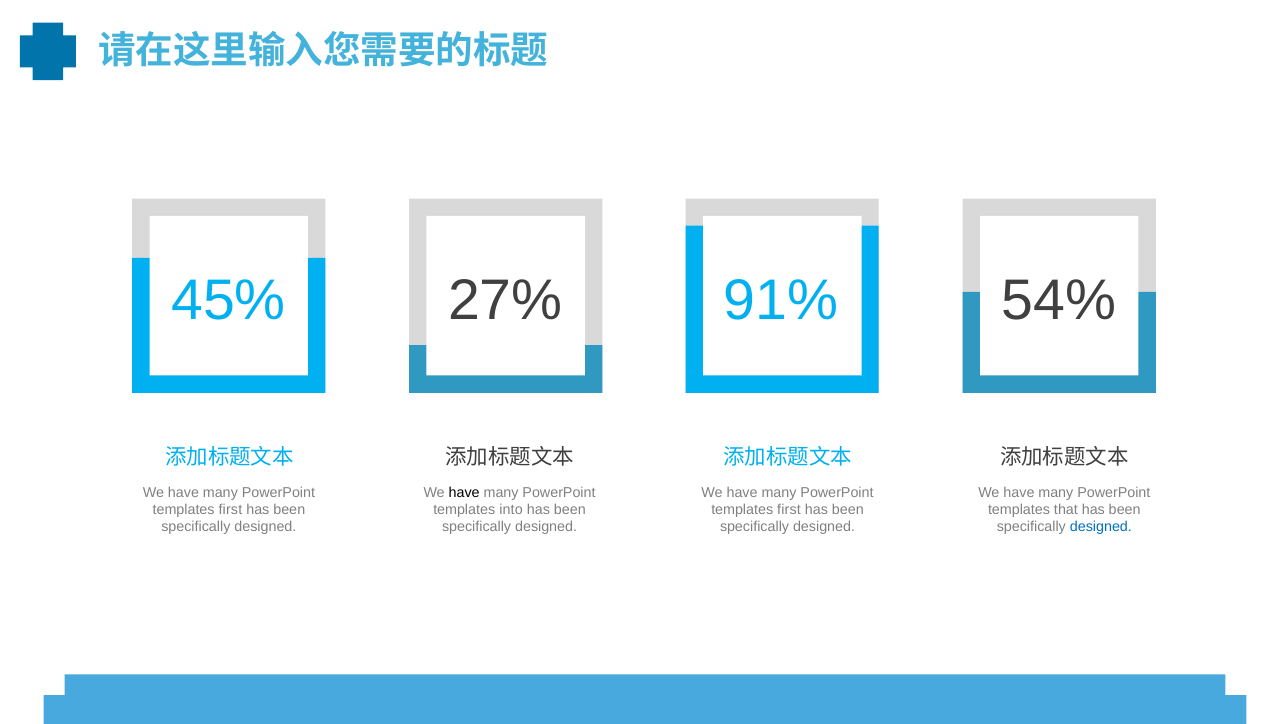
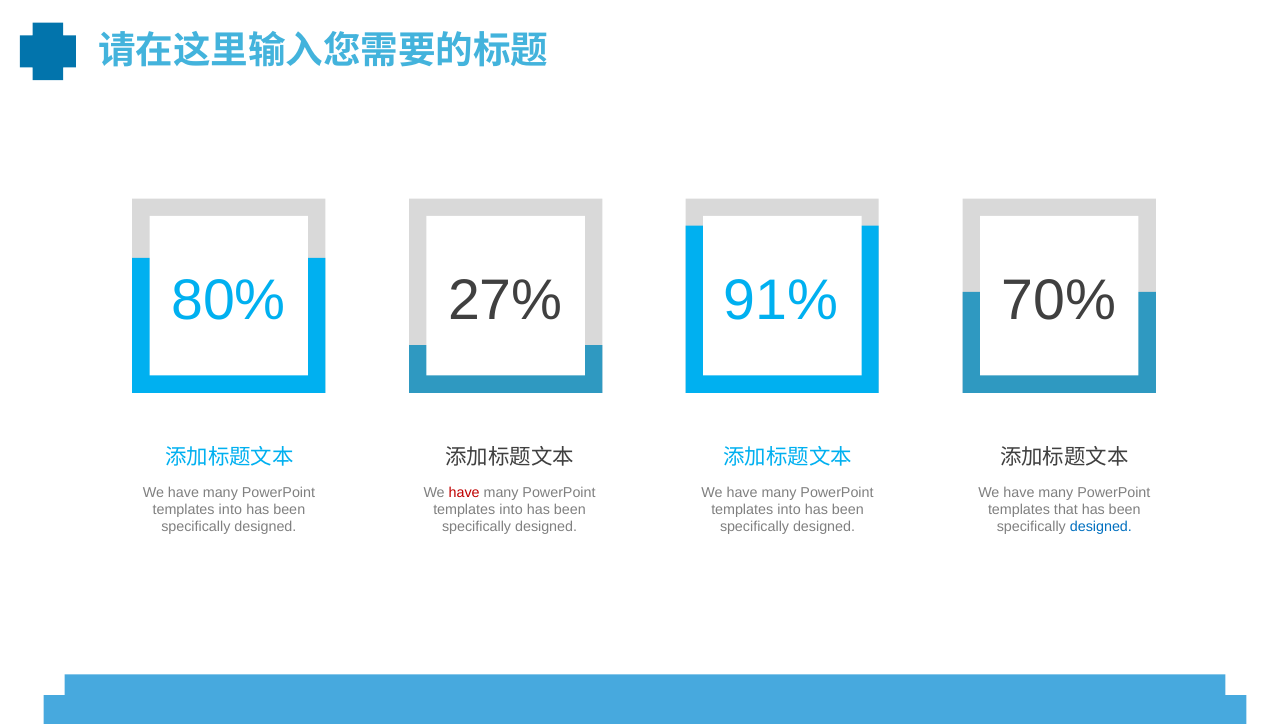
45%: 45% -> 80% (229, 301)
54%: 54% -> 70% (1059, 301)
have colour: black -> red (464, 493)
first: first -> into (230, 510)
first: first -> into (789, 510)
